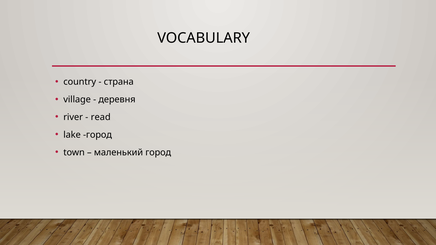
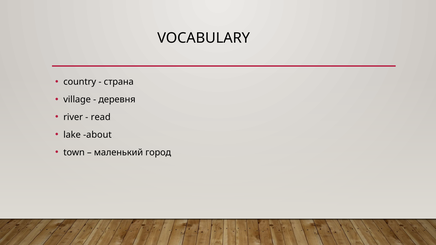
lake город: город -> about (97, 135)
